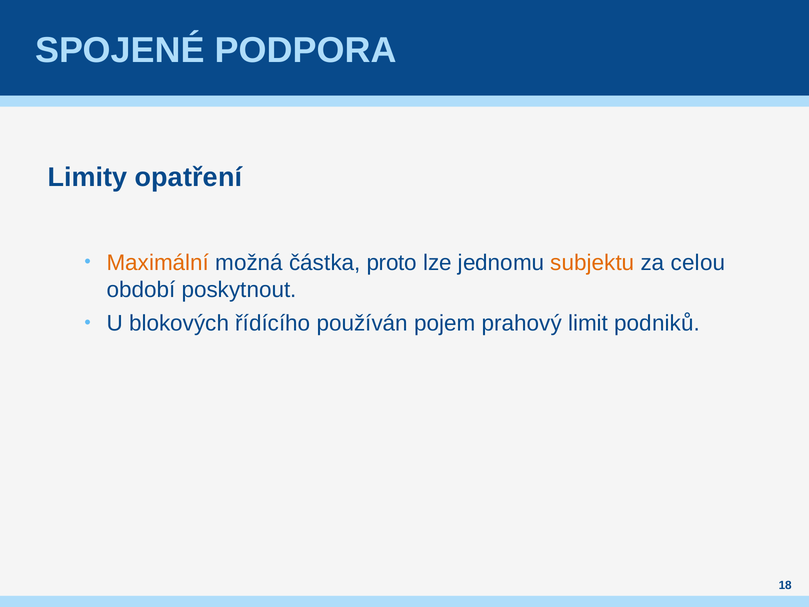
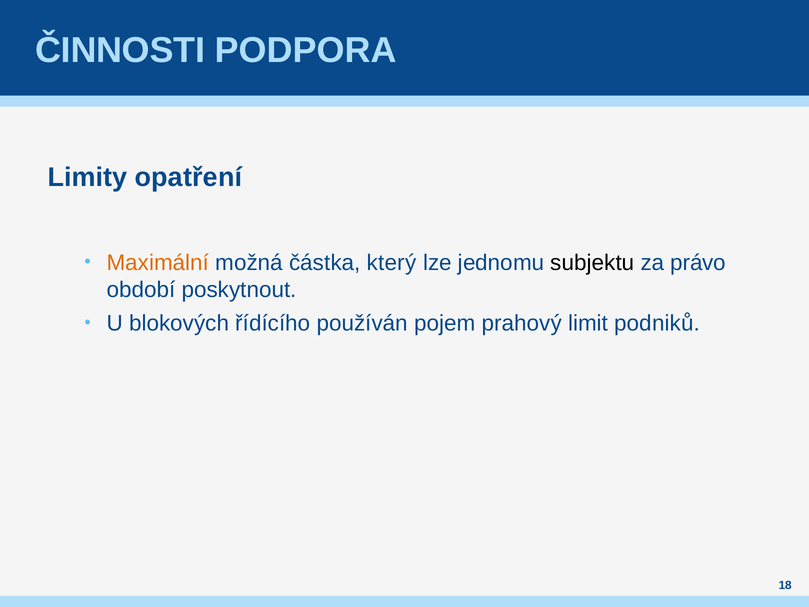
SPOJENÉ: SPOJENÉ -> ČINNOSTI (120, 50)
proto: proto -> který (392, 263)
subjektu colour: orange -> black (592, 263)
celou: celou -> právo (698, 263)
